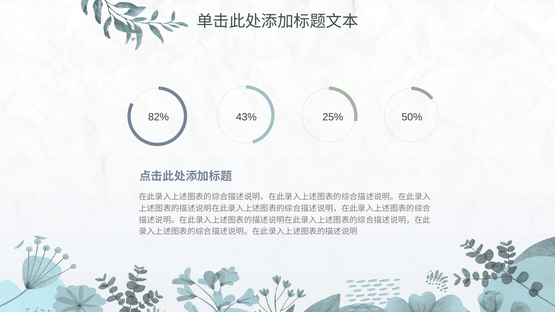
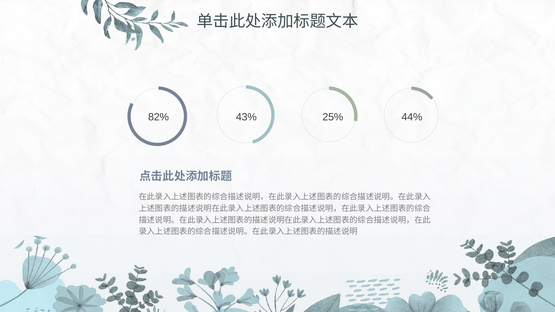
50%: 50% -> 44% (412, 117)
